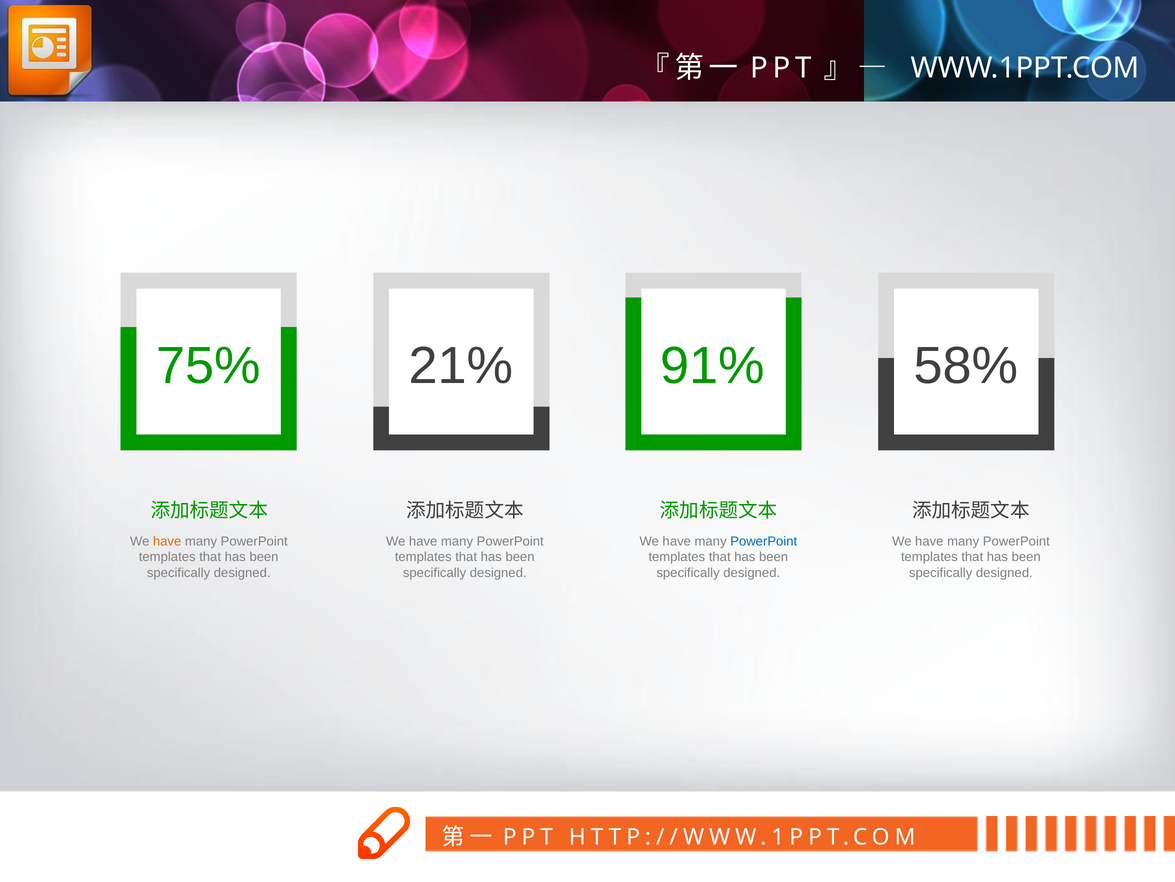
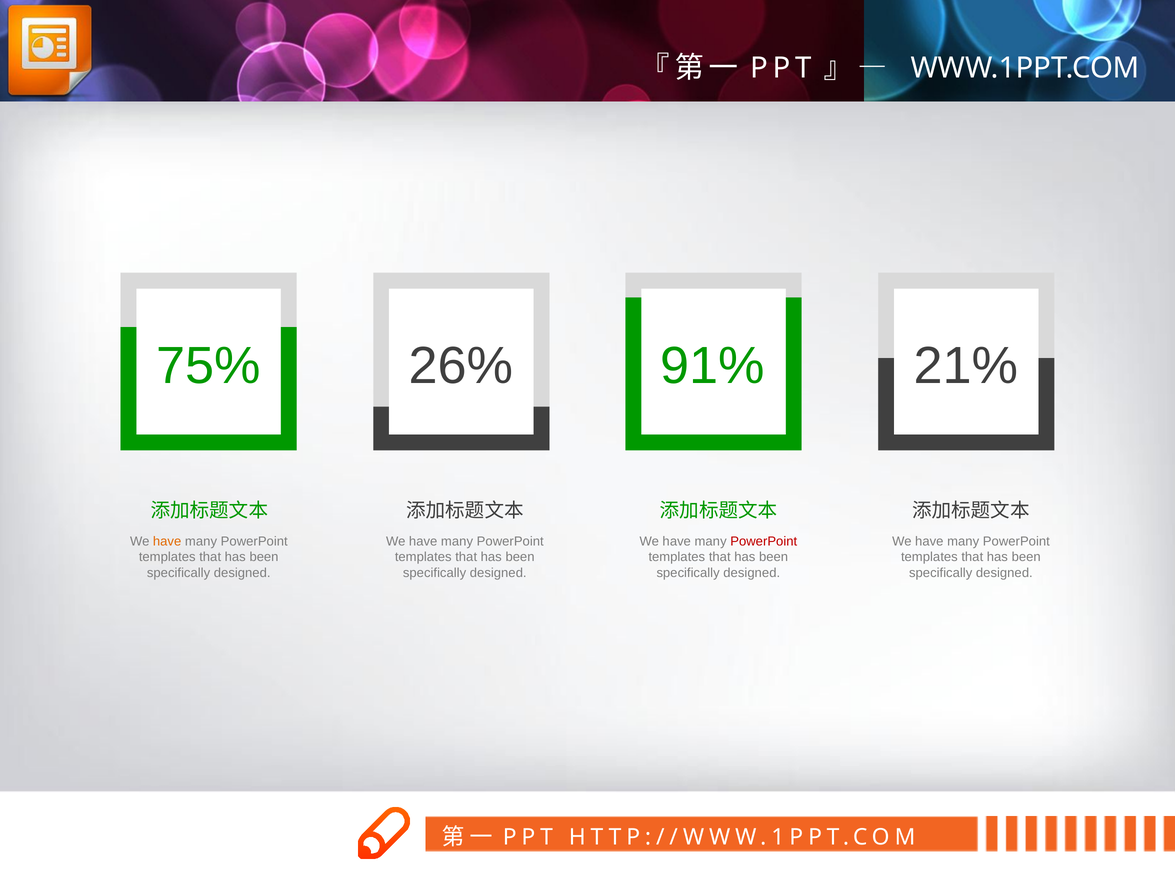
21%: 21% -> 26% (461, 366)
58%: 58% -> 21% (966, 366)
PowerPoint colour: blue -> red (764, 541)
